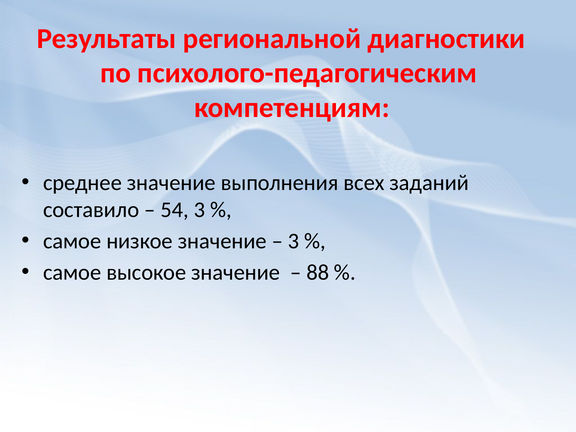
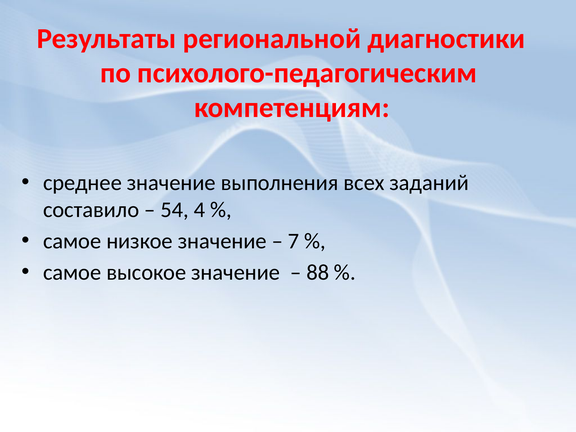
54 3: 3 -> 4 (199, 210)
3: 3 -> 7 (294, 241)
